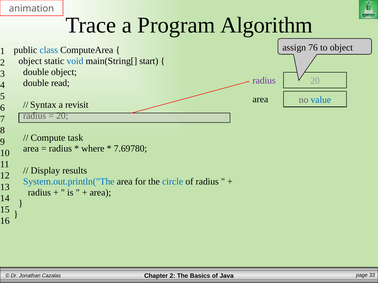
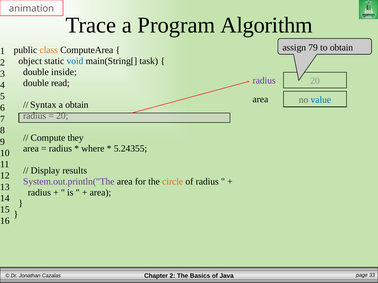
76: 76 -> 79 (313, 47)
to object: object -> obtain (341, 47)
class colour: blue -> orange (49, 50)
start: start -> task (149, 61)
double object: object -> inside (64, 72)
a revisit: revisit -> obtain (77, 105)
task: task -> they (76, 138)
7.69780: 7.69780 -> 5.24355 (130, 149)
System.out.println("The colour: blue -> purple (69, 182)
circle colour: blue -> orange (173, 182)
